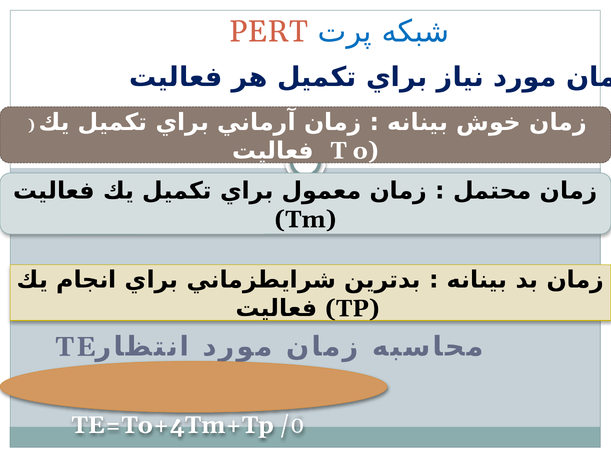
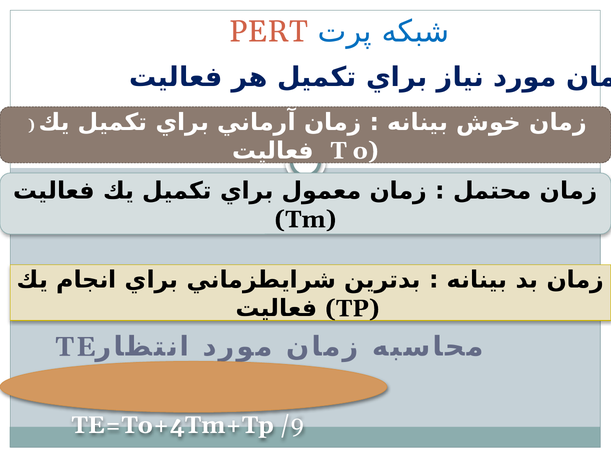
/0: /0 -> /9 (292, 425)
